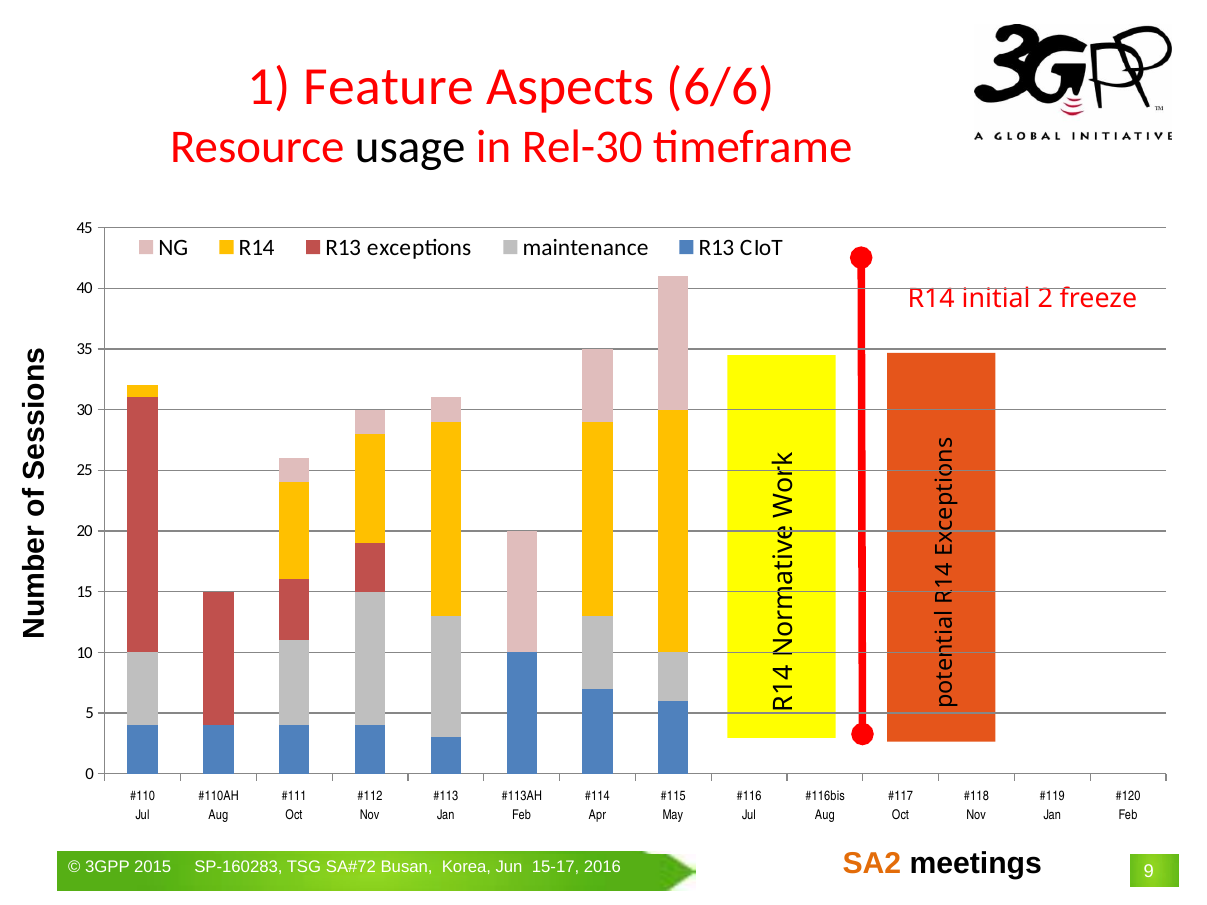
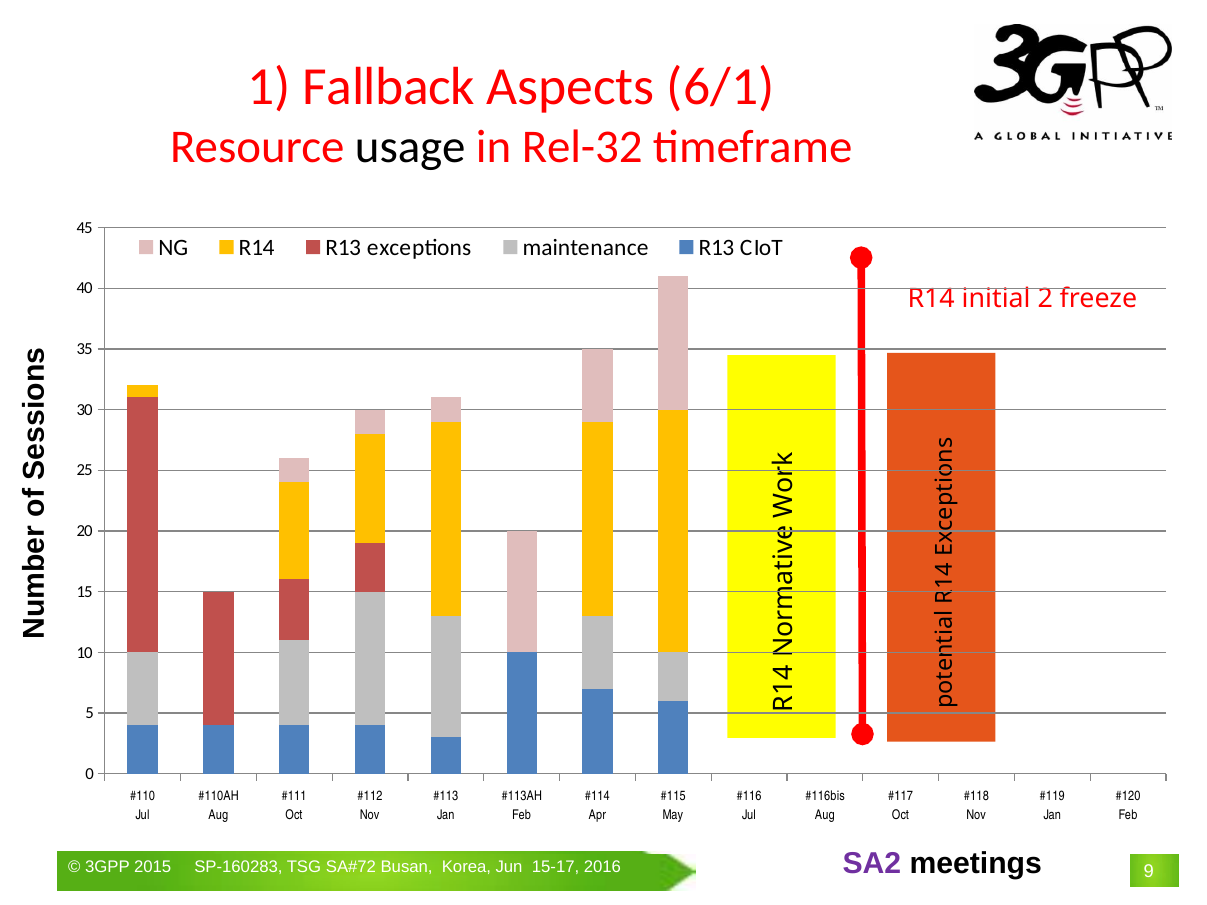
Feature: Feature -> Fallback (389, 87)
6/6: 6/6 -> 6/1 (721, 87)
Rel-30: Rel-30 -> Rel-32 (582, 147)
SA2 colour: orange -> purple (872, 864)
